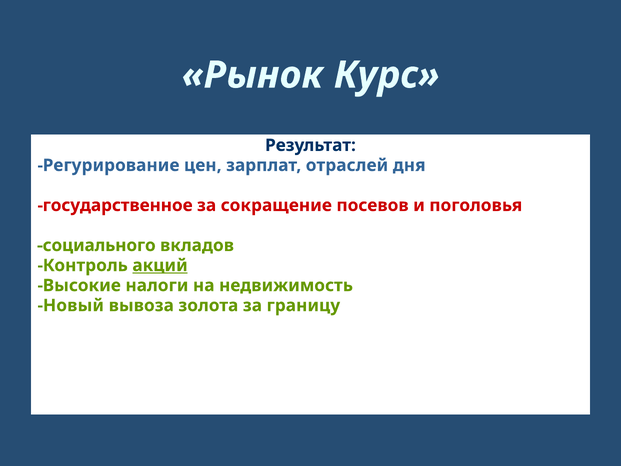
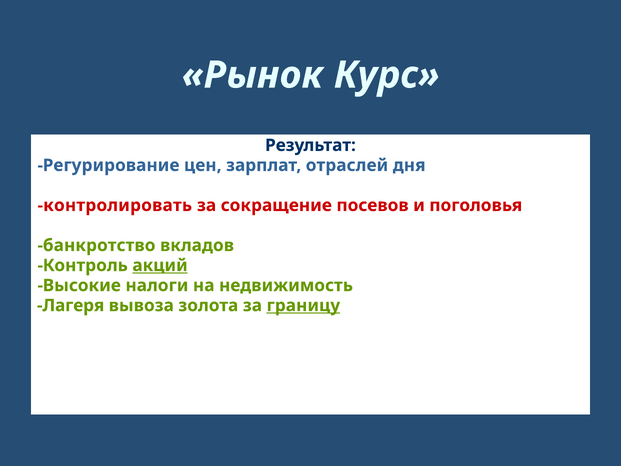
государственное: государственное -> контролировать (115, 205)
социального: социального -> банкротство (96, 245)
Новый: Новый -> Лагеря (71, 305)
границу underline: none -> present (303, 305)
